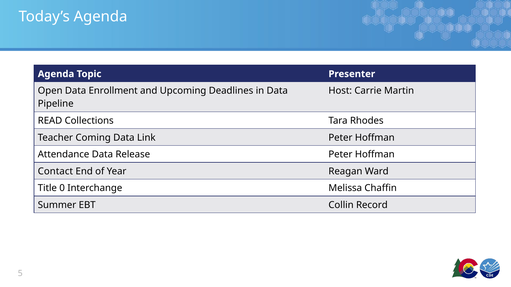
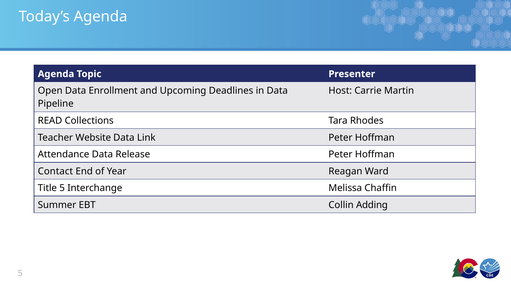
Coming: Coming -> Website (93, 138)
Title 0: 0 -> 5 (62, 188)
Record: Record -> Adding (372, 205)
